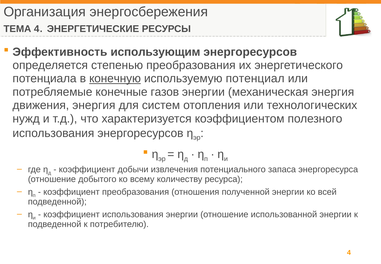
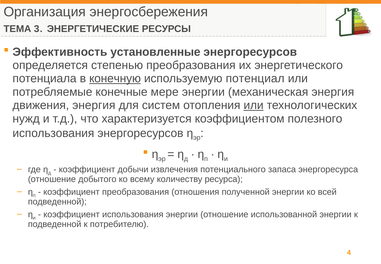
ТЕМА 4: 4 -> 3 (37, 29)
использующим: использующим -> установленные (155, 52)
газов: газов -> мере (165, 92)
или underline: none -> present (254, 105)
